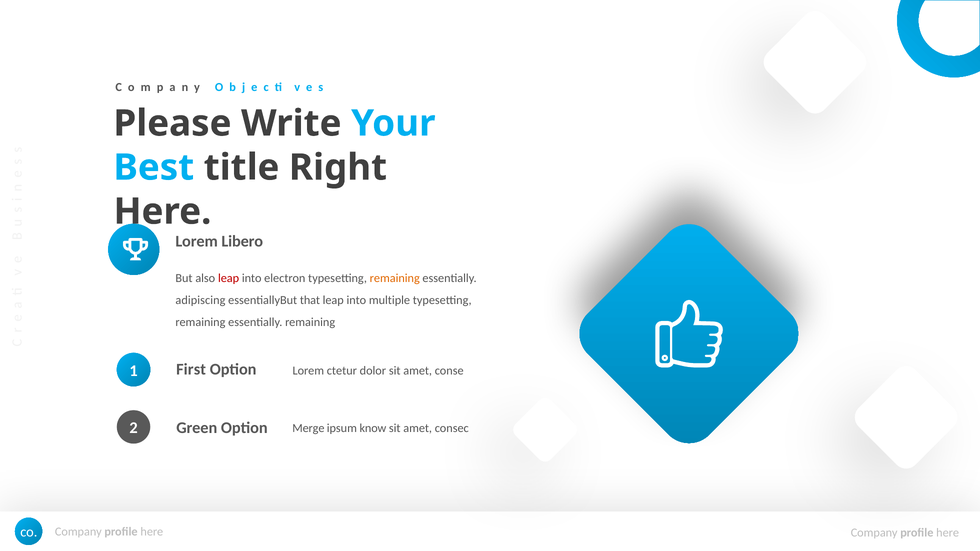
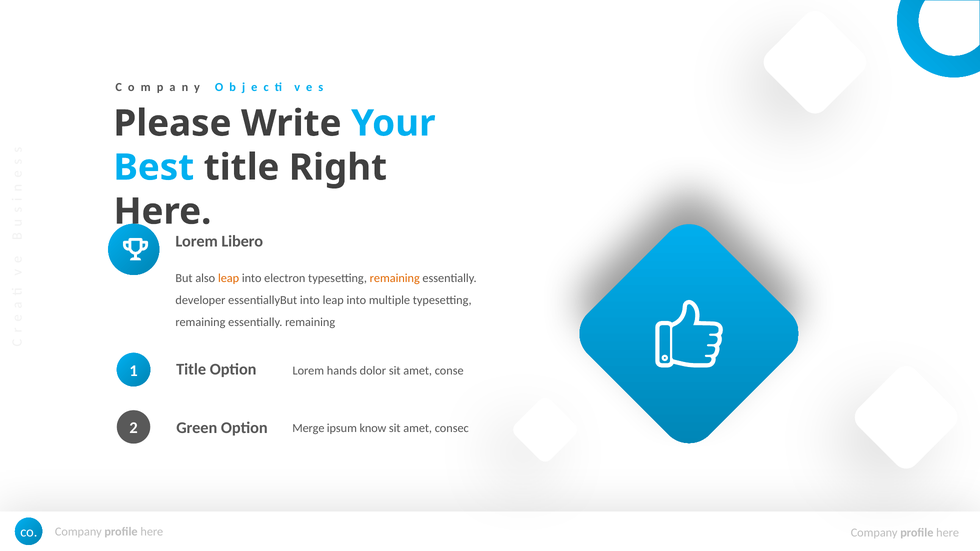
leap colour: red -> orange (229, 278)
adipiscing: adipiscing -> developer (200, 300)
essentiallyBut that: that -> into (310, 300)
First: First -> Title (191, 369)
ctetur: ctetur -> hands (342, 371)
